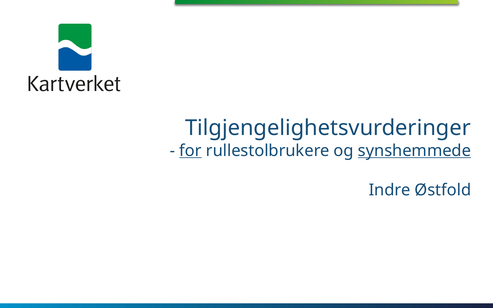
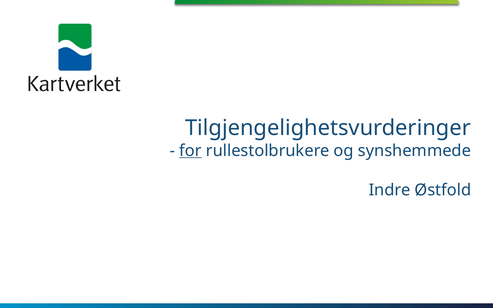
synshemmede underline: present -> none (414, 151)
